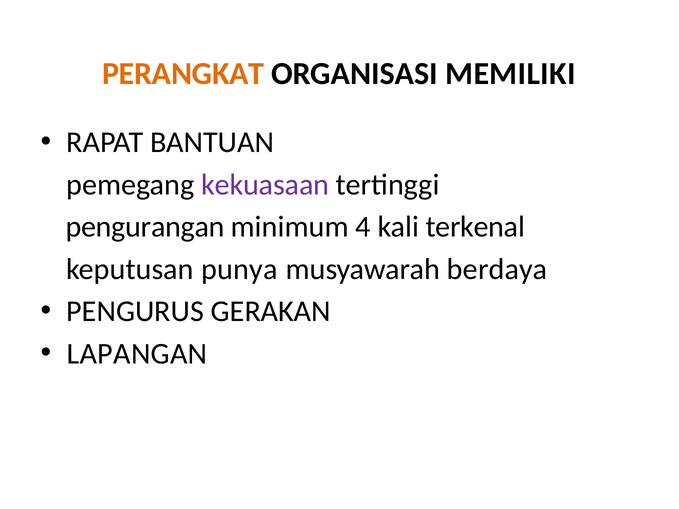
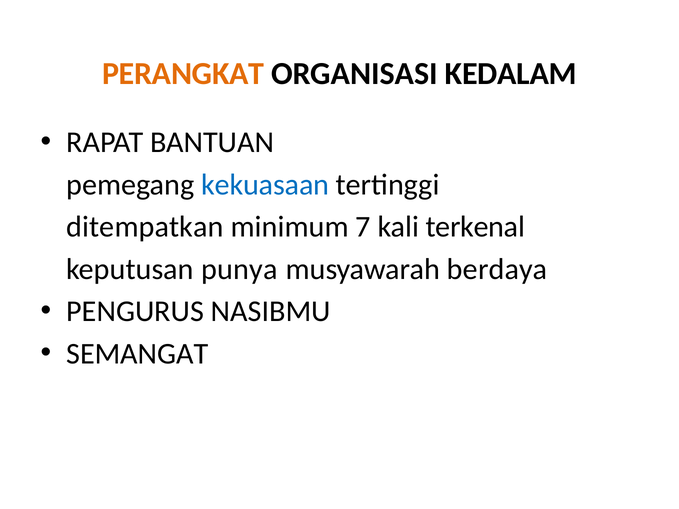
MEMILIKI: MEMILIKI -> KEDALAM (511, 74)
kekuasaan colour: purple -> blue (265, 185)
pengurangan: pengurangan -> ditempatkan (145, 227)
4: 4 -> 7 (363, 227)
GERAKAN: GERAKAN -> NASIBMU (271, 311)
LAPANGAN: LAPANGAN -> SEMANGAT (137, 354)
